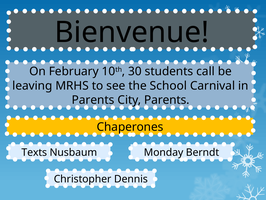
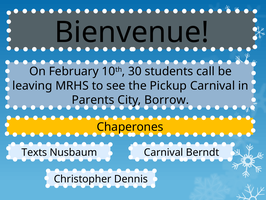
School: School -> Pickup (168, 85)
City Parents: Parents -> Borrow (167, 100)
Monday: Monday -> Carnival (164, 152)
